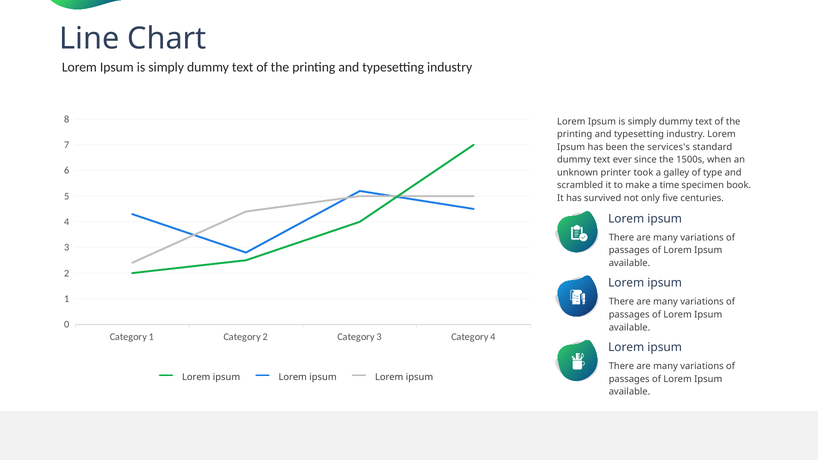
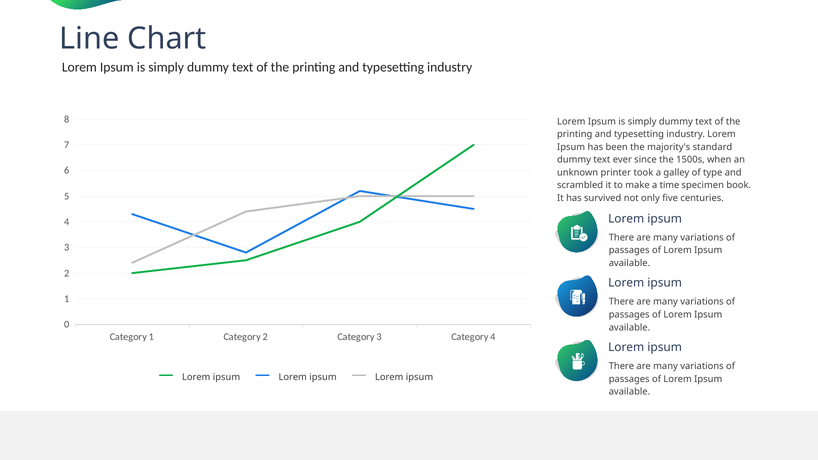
services's: services's -> majority's (669, 147)
